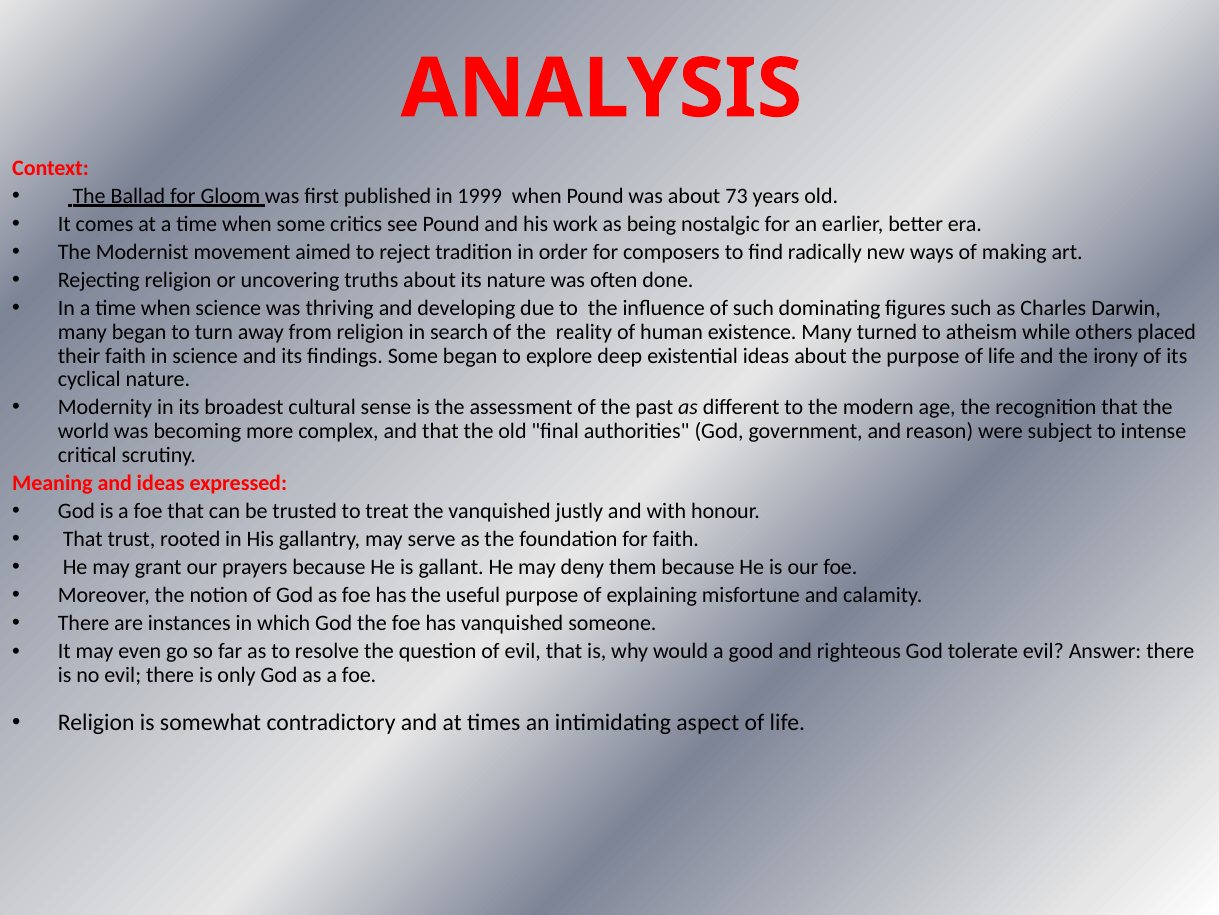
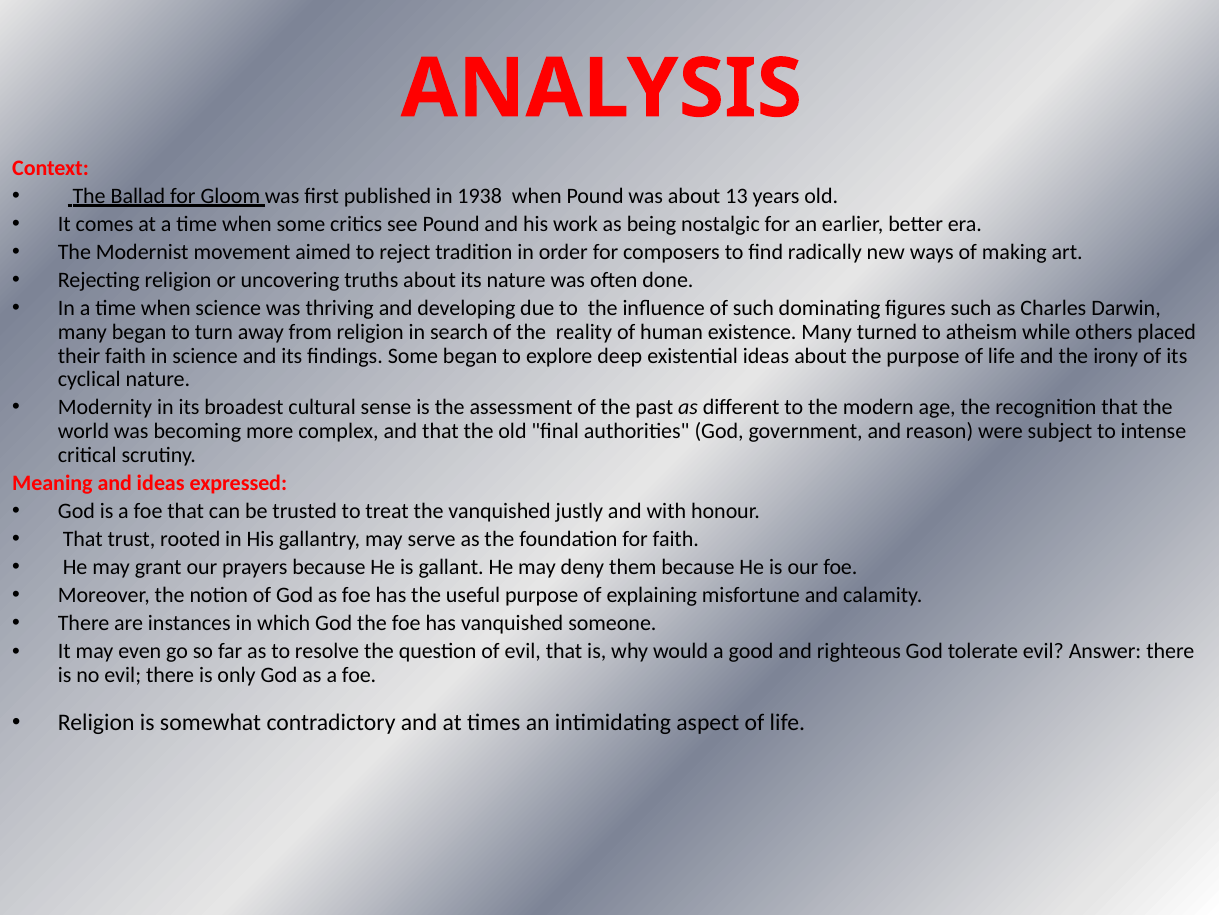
1999: 1999 -> 1938 (480, 196)
73: 73 -> 13 (737, 196)
